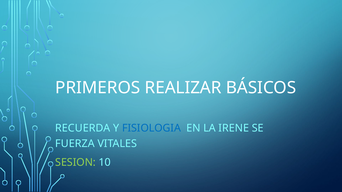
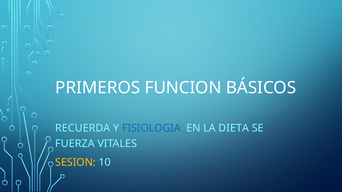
REALIZAR: REALIZAR -> FUNCION (183, 88)
IRENE: IRENE -> DIETA (234, 128)
SESION colour: light green -> yellow (75, 163)
